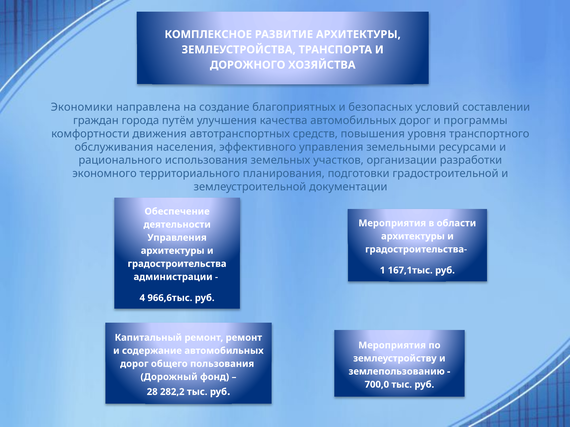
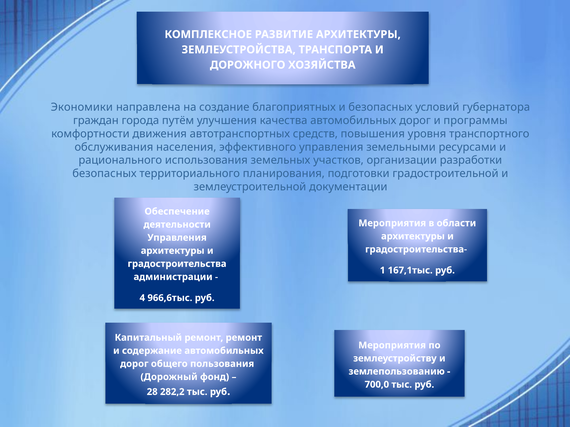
составлении: составлении -> губернатора (496, 107)
экономного: экономного -> безопасных (105, 174)
